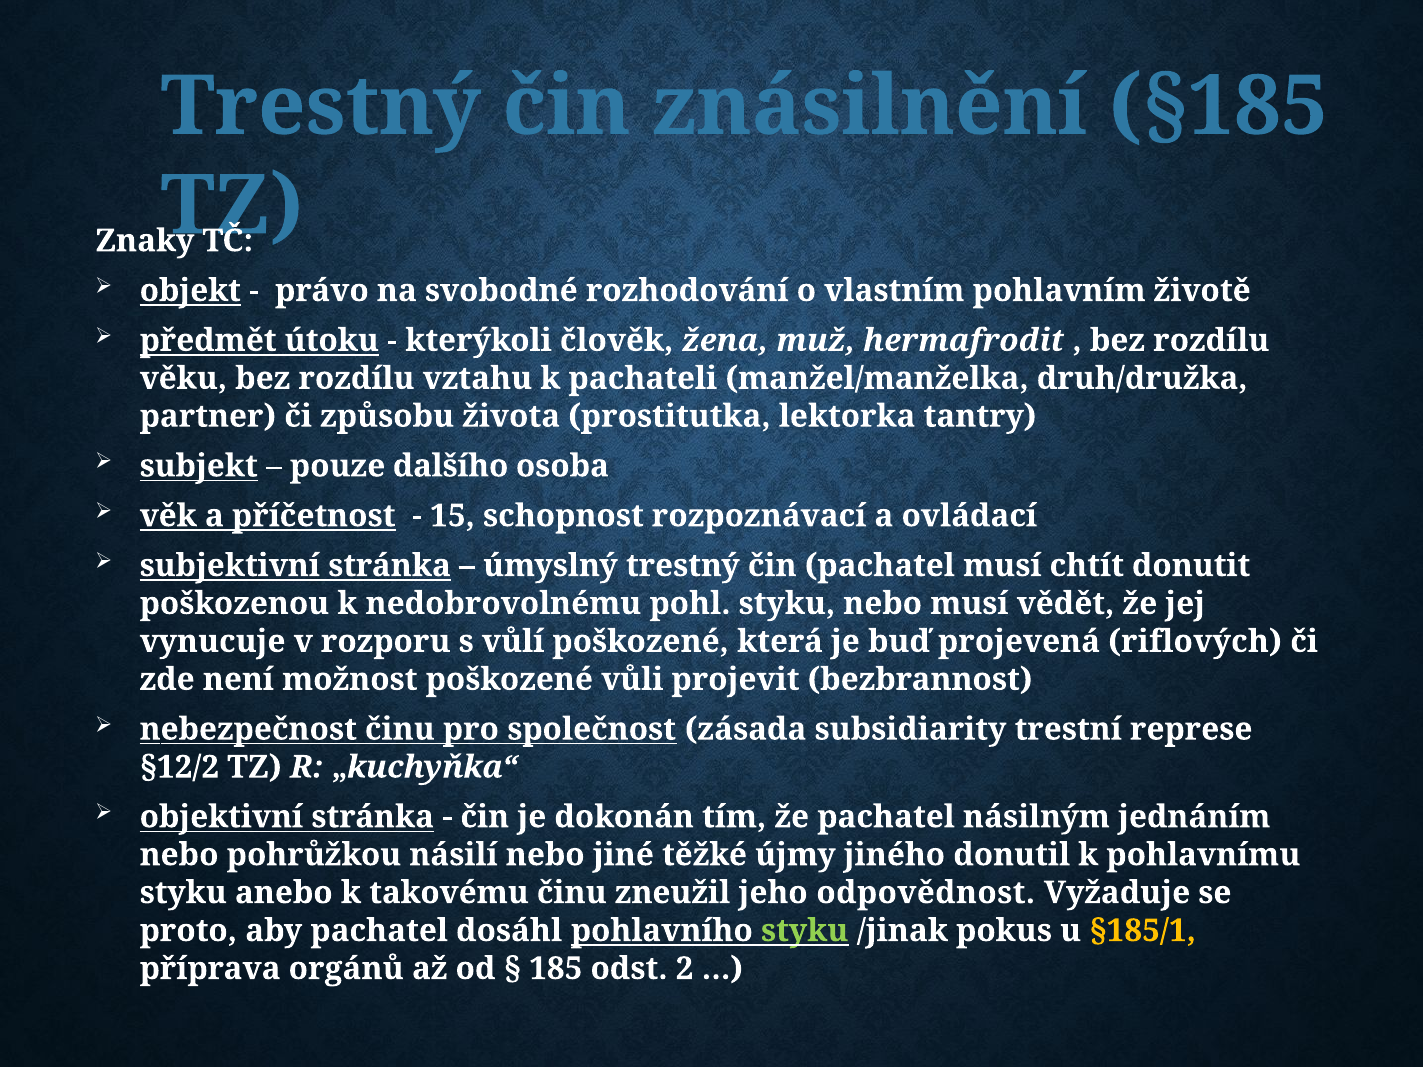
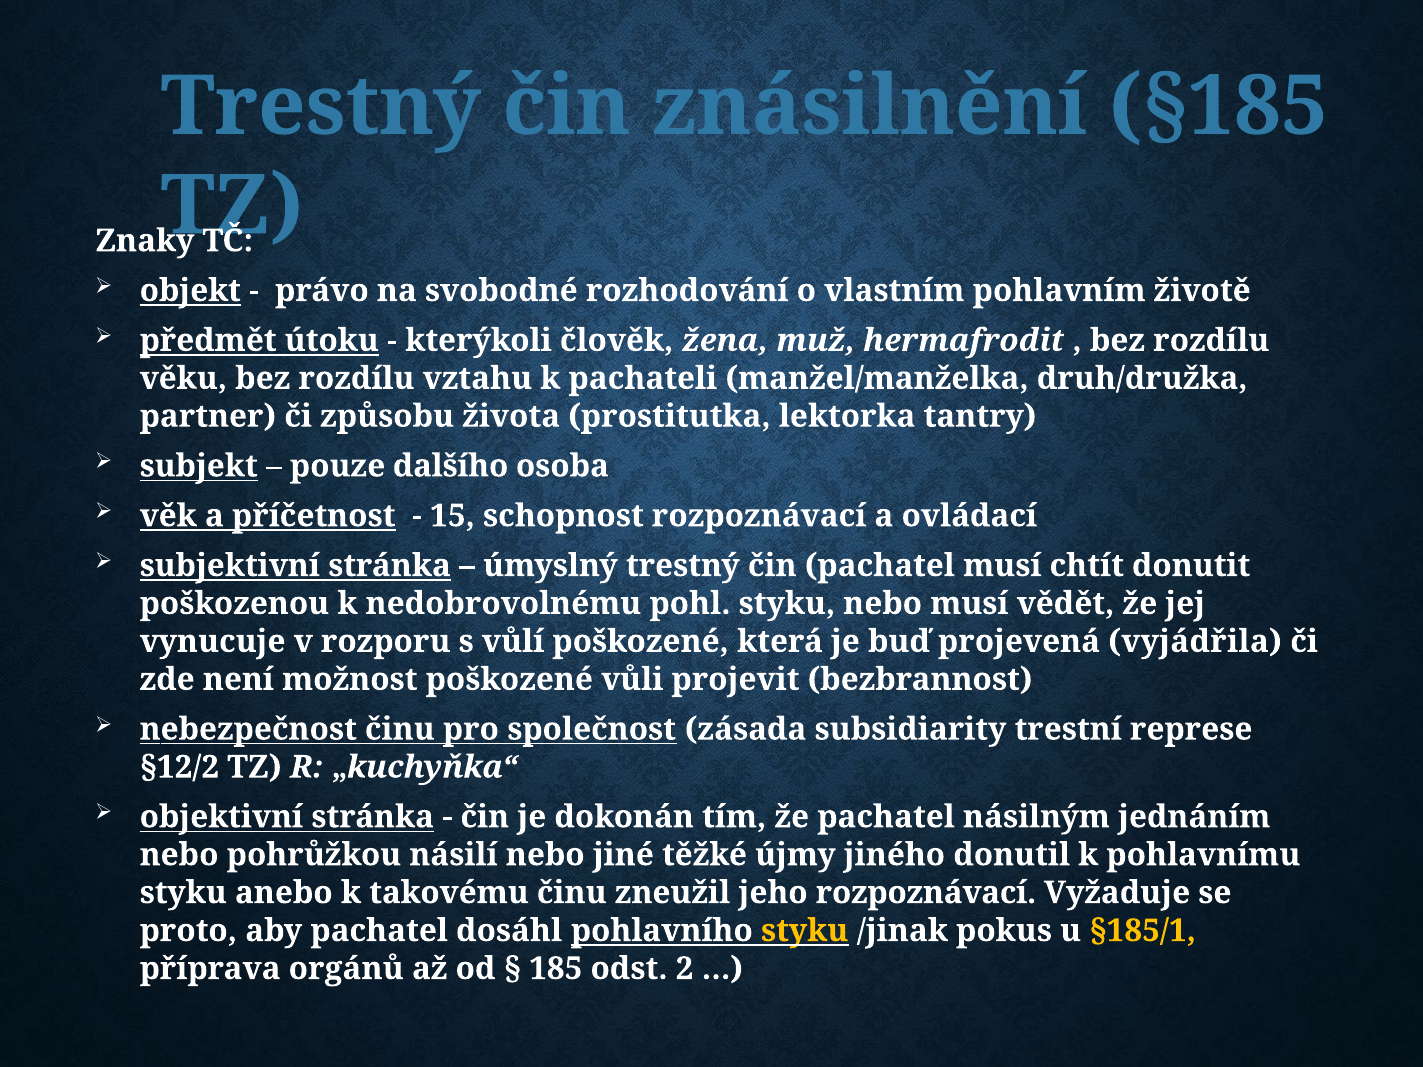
riflových: riflových -> vyjádřila (1195, 642)
jeho odpovědnost: odpovědnost -> rozpoznávací (926, 893)
styku colour: light green -> yellow (805, 931)
